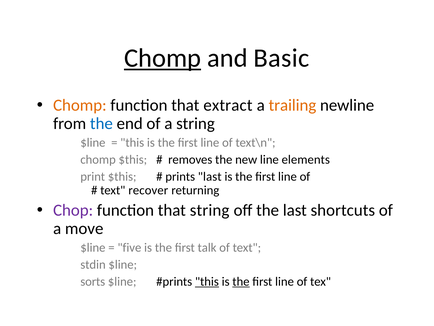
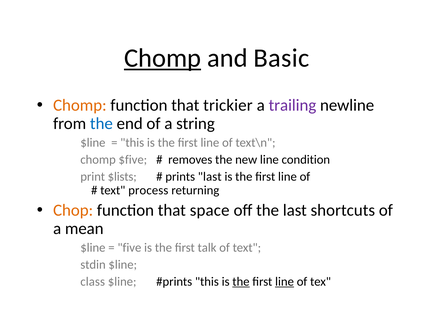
extract: extract -> trickier (228, 105)
trailing colour: orange -> purple (292, 105)
chomp $this: $this -> $five (133, 159)
elements: elements -> condition (306, 159)
print $this: $this -> $lists (122, 176)
recover: recover -> process (148, 190)
Chop colour: purple -> orange (73, 210)
that string: string -> space (210, 210)
move: move -> mean (84, 228)
sorts: sorts -> class (93, 281)
this underline: present -> none (207, 281)
line underline: none -> present (285, 281)
